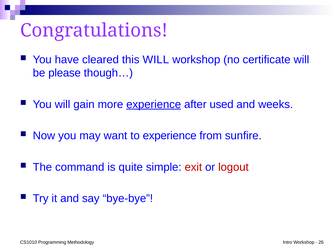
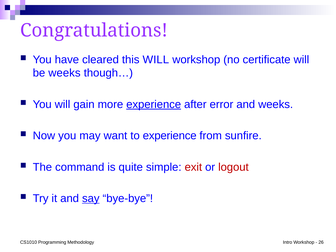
be please: please -> weeks (64, 73)
used: used -> error (221, 104)
say underline: none -> present (91, 198)
